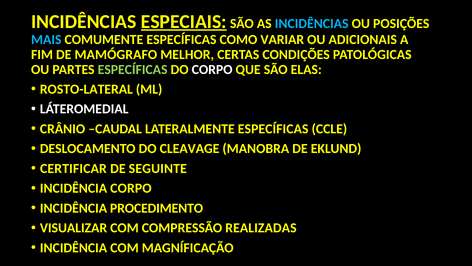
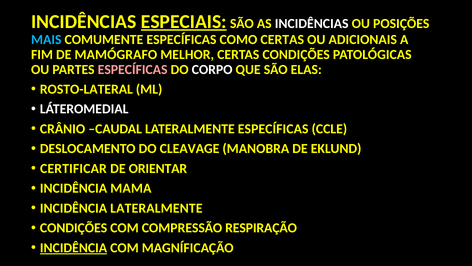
INCIDÊNCIAS colour: light blue -> white (312, 23)
COMO VARIAR: VARIAR -> CERTAS (282, 40)
ESPECÍFICAS colour: light green -> pink (133, 69)
SEGUINTE: SEGUINTE -> ORIENTAR (158, 168)
INCIDÊNCIA CORPO: CORPO -> MAMA (131, 188)
INCIDÊNCIA PROCEDIMENTO: PROCEDIMENTO -> LATERALMENTE (156, 208)
VISUALIZAR: VISUALIZAR -> CONDIÇÕES (74, 228)
REALIZADAS: REALIZADAS -> RESPIRAÇÃO (261, 228)
INCIDÊNCIA underline: none -> present (74, 247)
